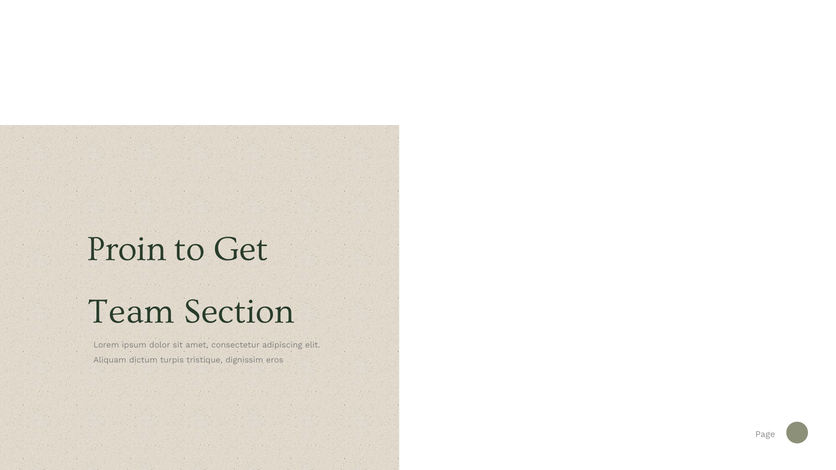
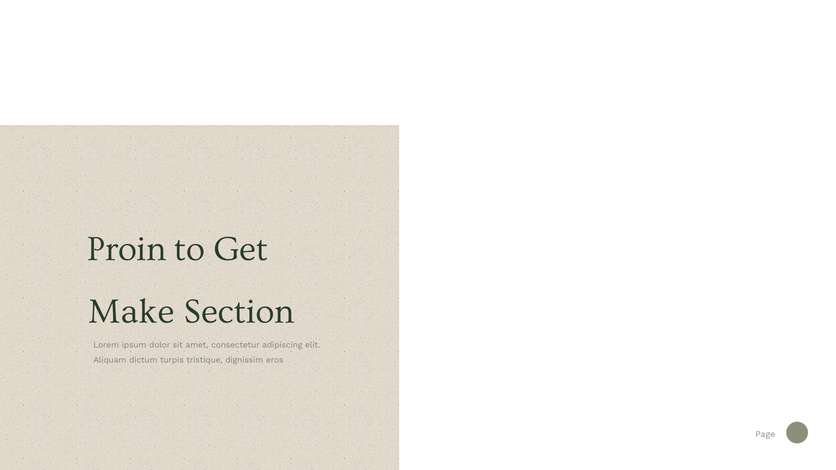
Team: Team -> Make (131, 311)
